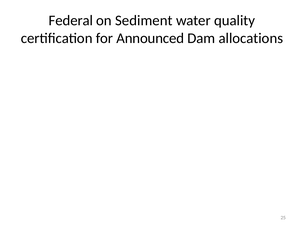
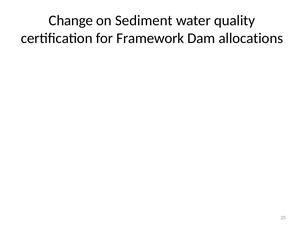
Federal: Federal -> Change (71, 21)
Announced: Announced -> Framework (150, 38)
